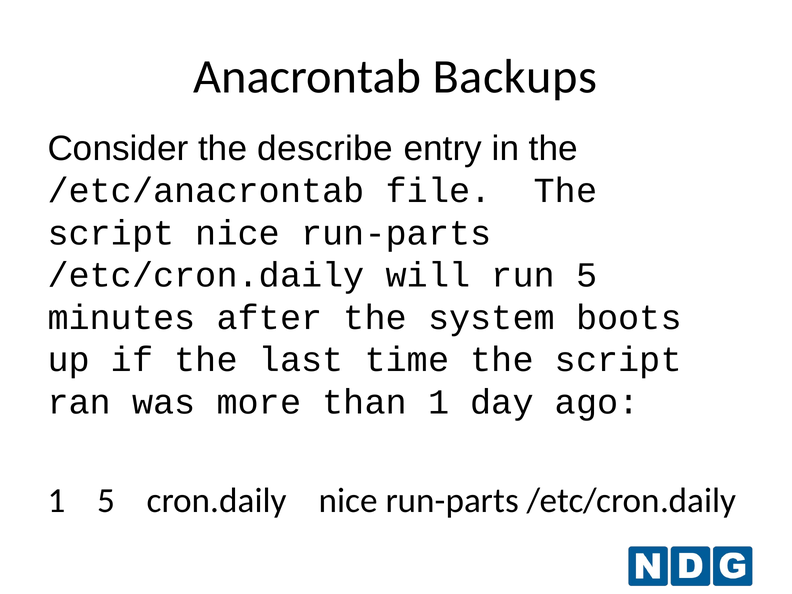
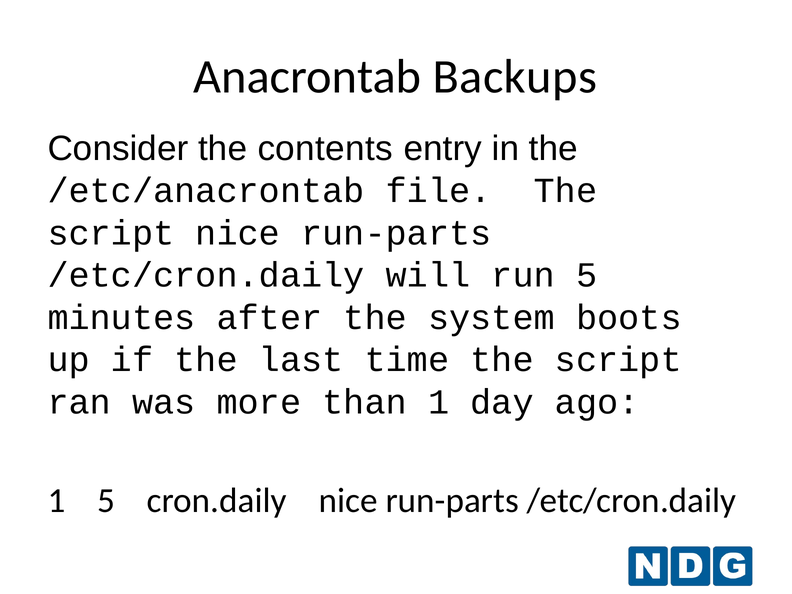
describe: describe -> contents (325, 148)
